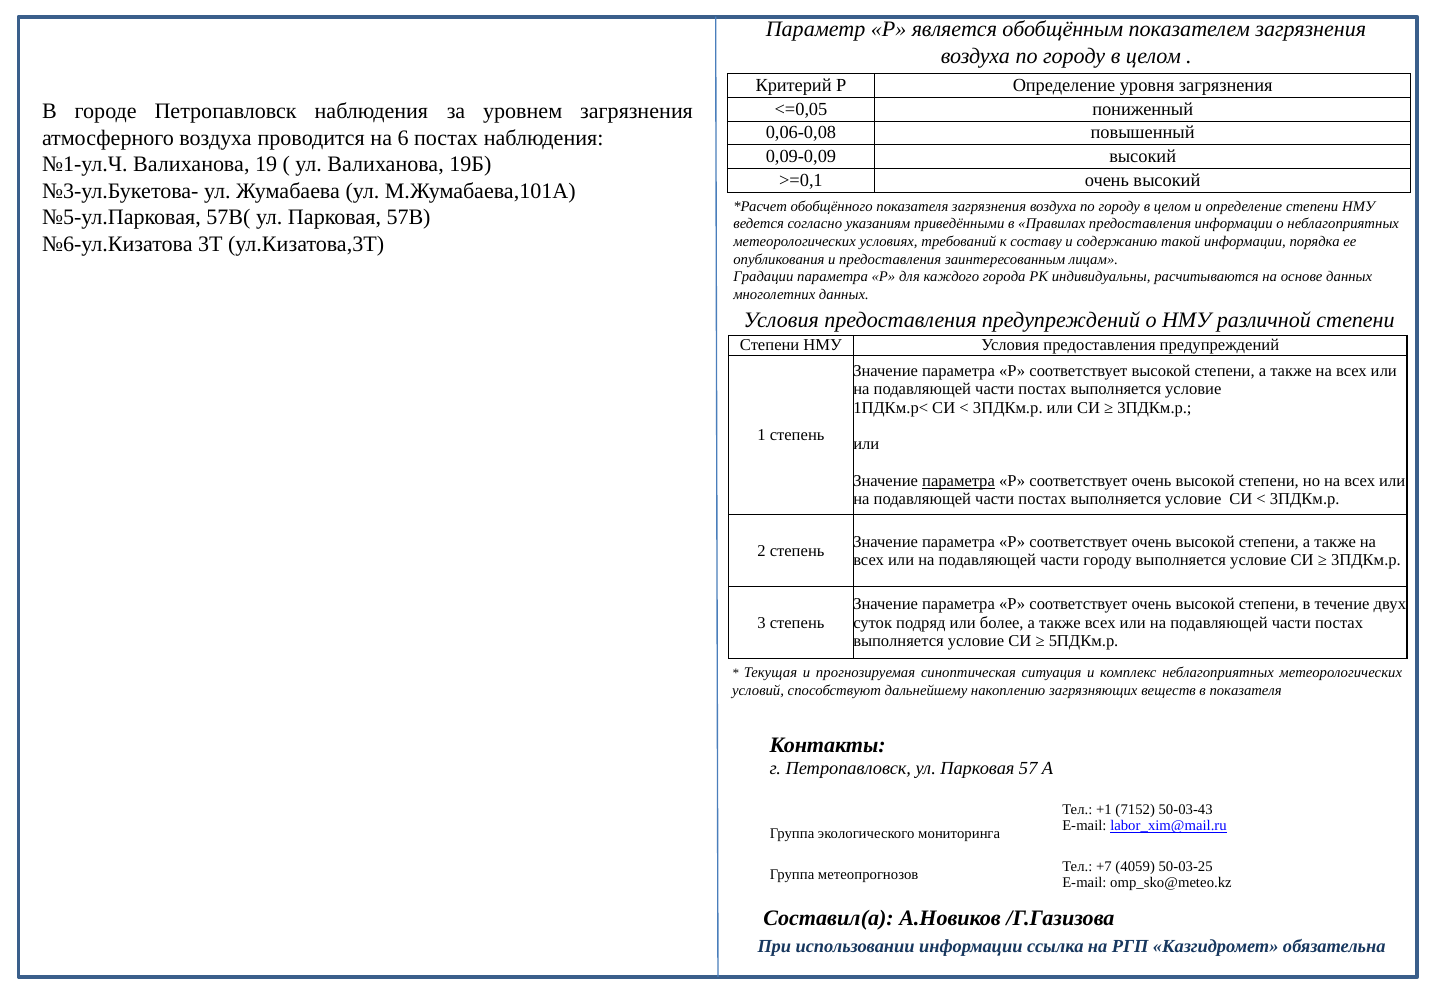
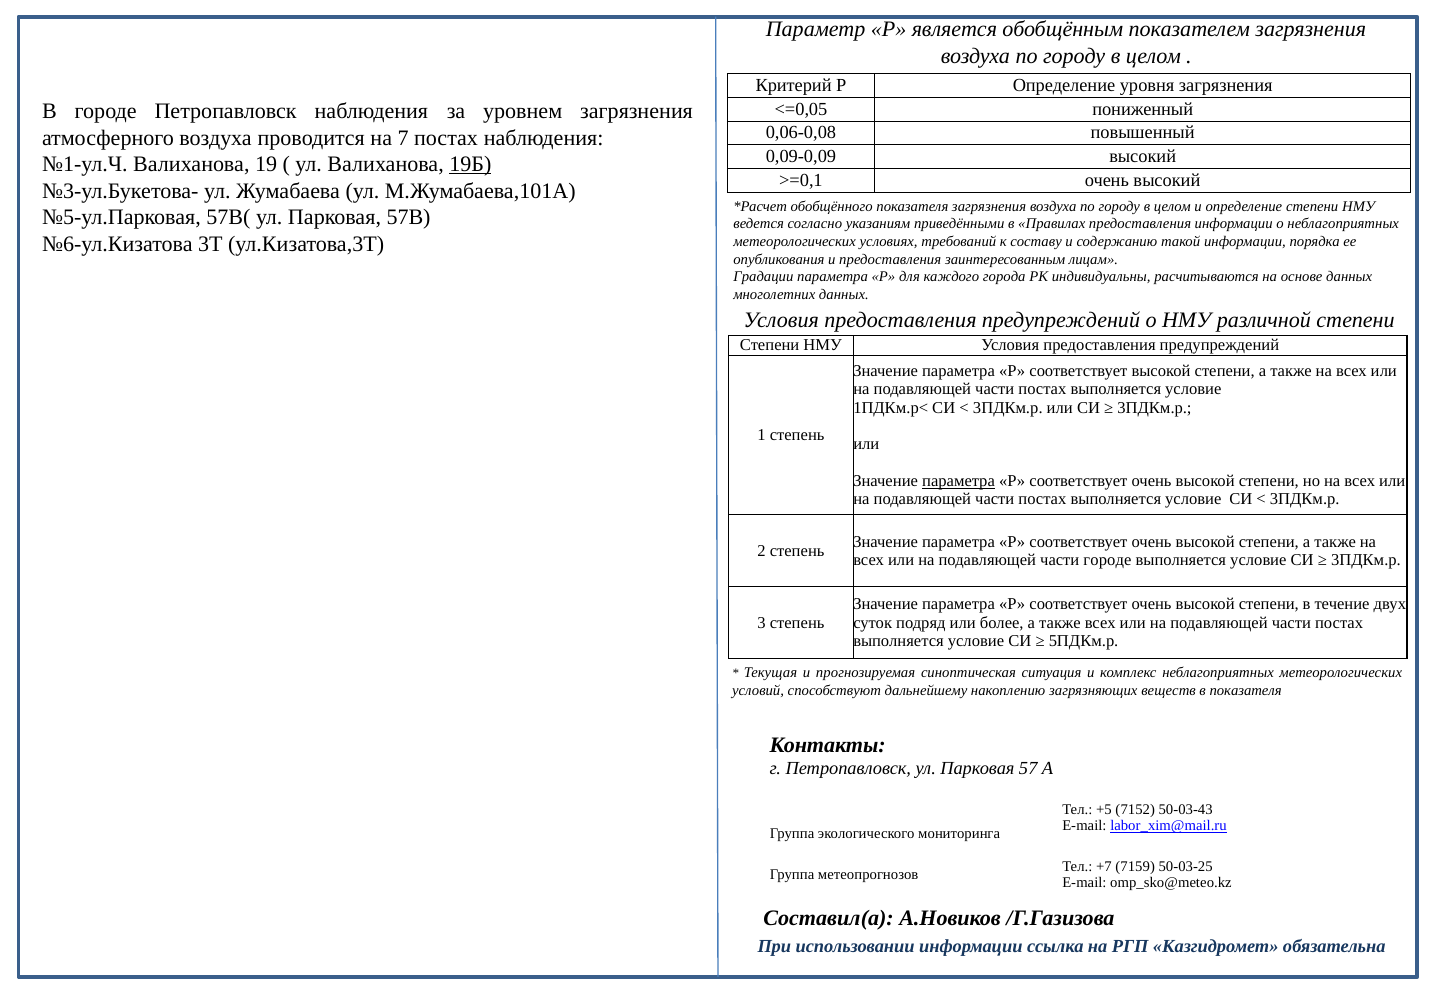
6: 6 -> 7 (403, 138)
19Б underline: none -> present (470, 164)
части городу: городу -> городе (1107, 560)
+1: +1 -> +5 (1104, 809)
4059: 4059 -> 7159 (1135, 867)
